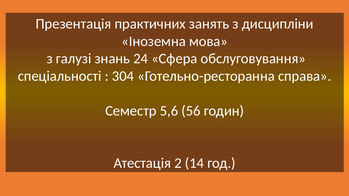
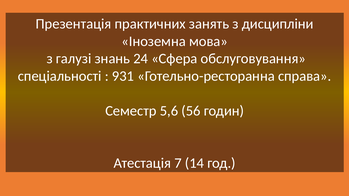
304: 304 -> 931 (123, 76)
2: 2 -> 7 (178, 163)
